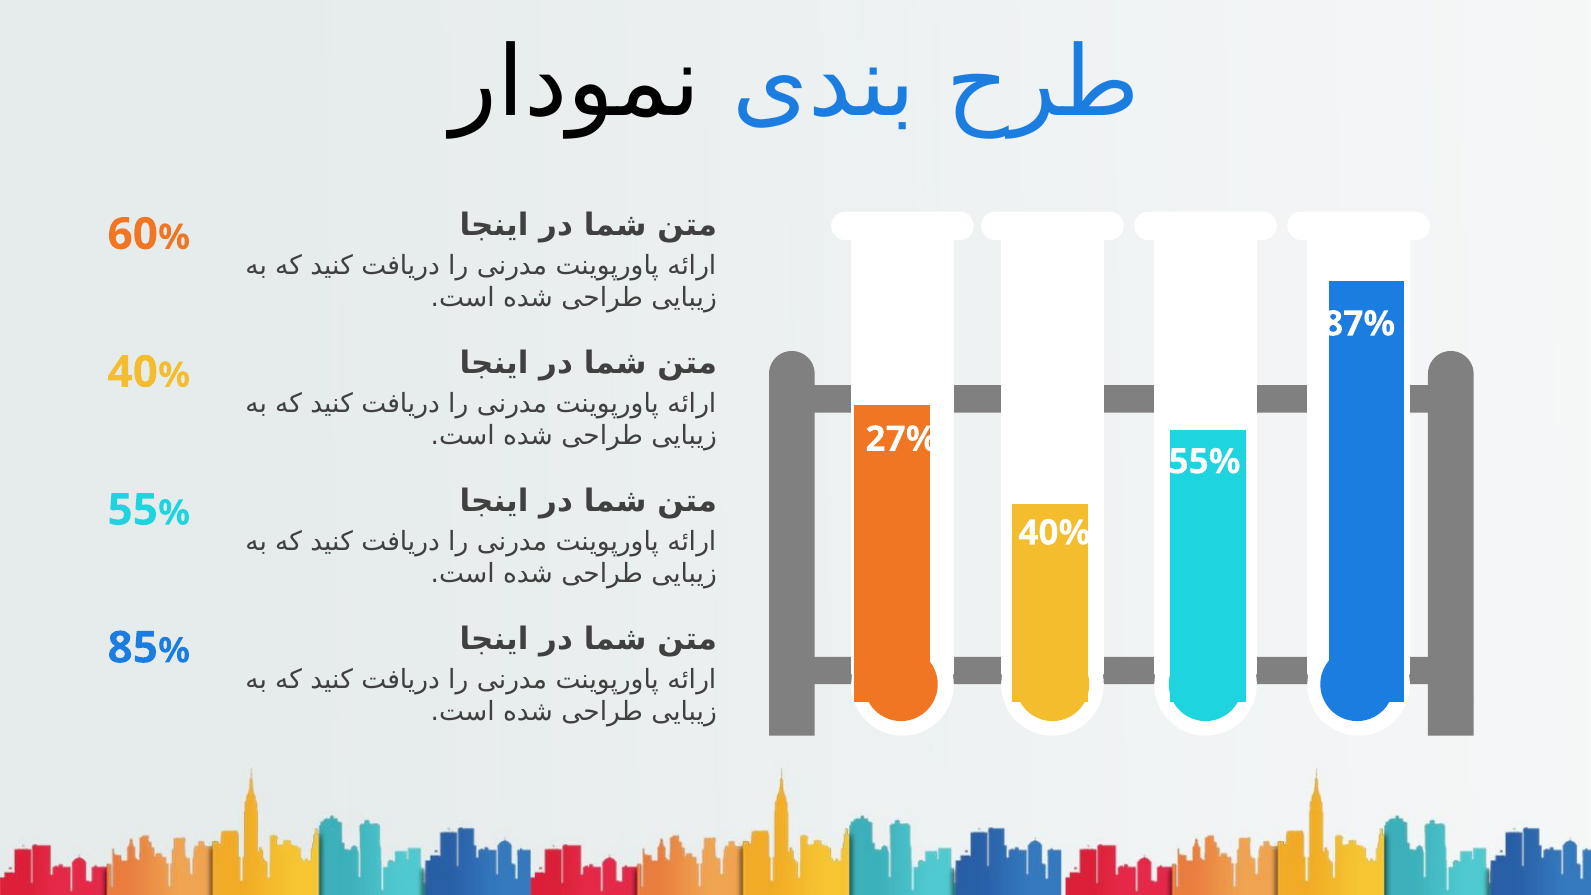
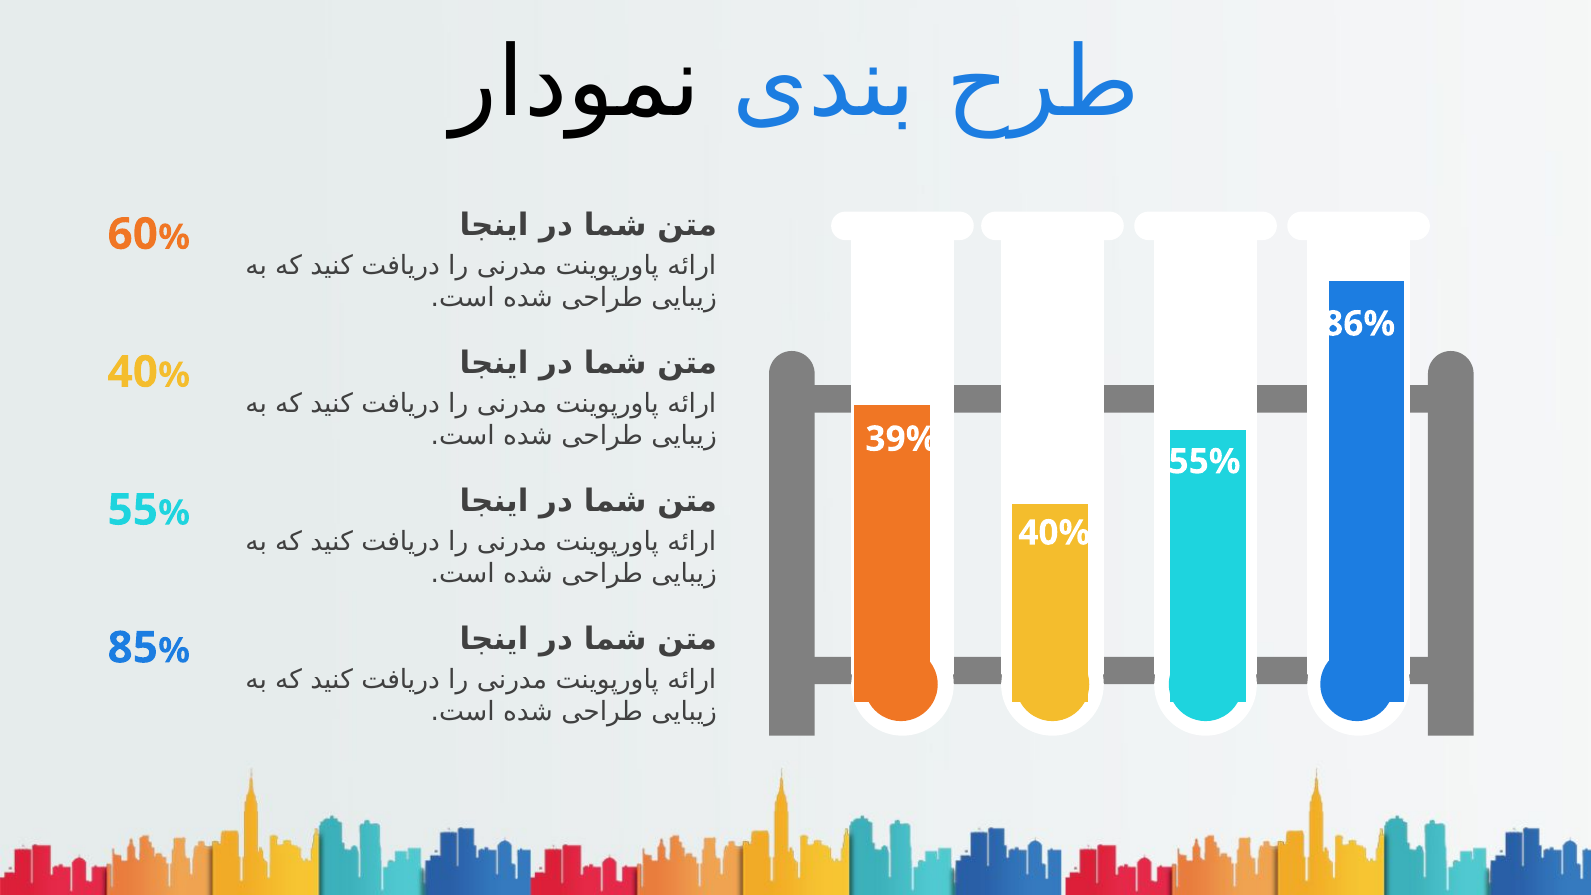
87%: 87% -> 86% (1359, 324)
27%: 27% -> 39% (901, 439)
